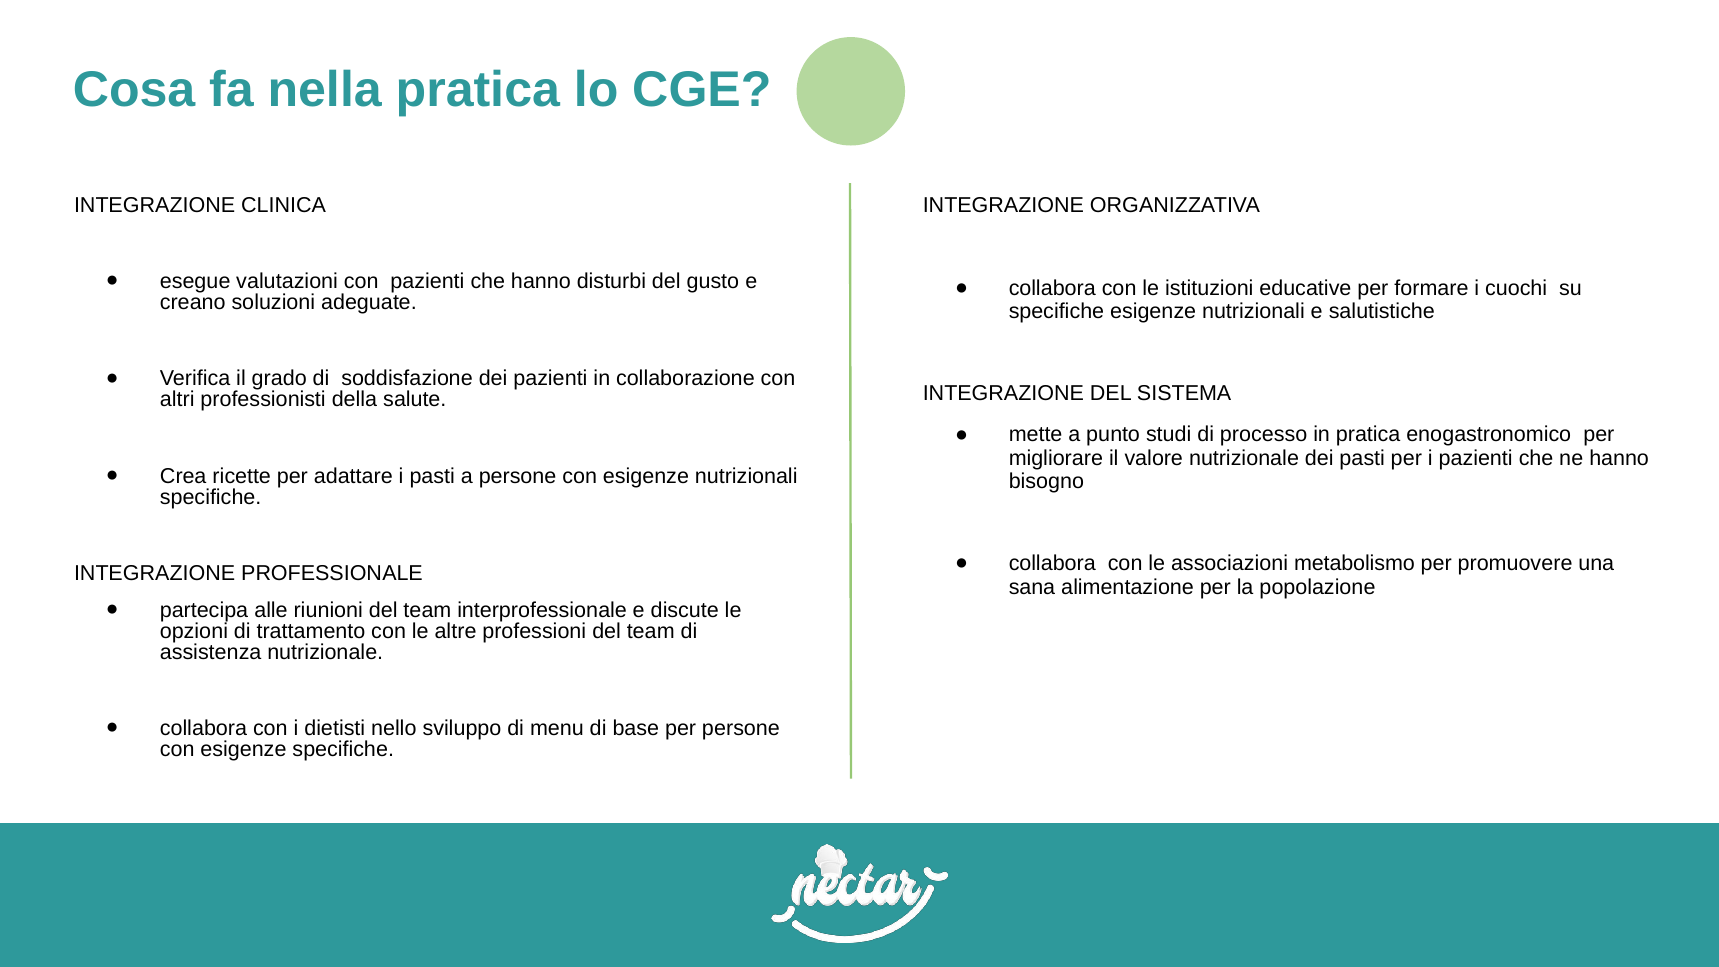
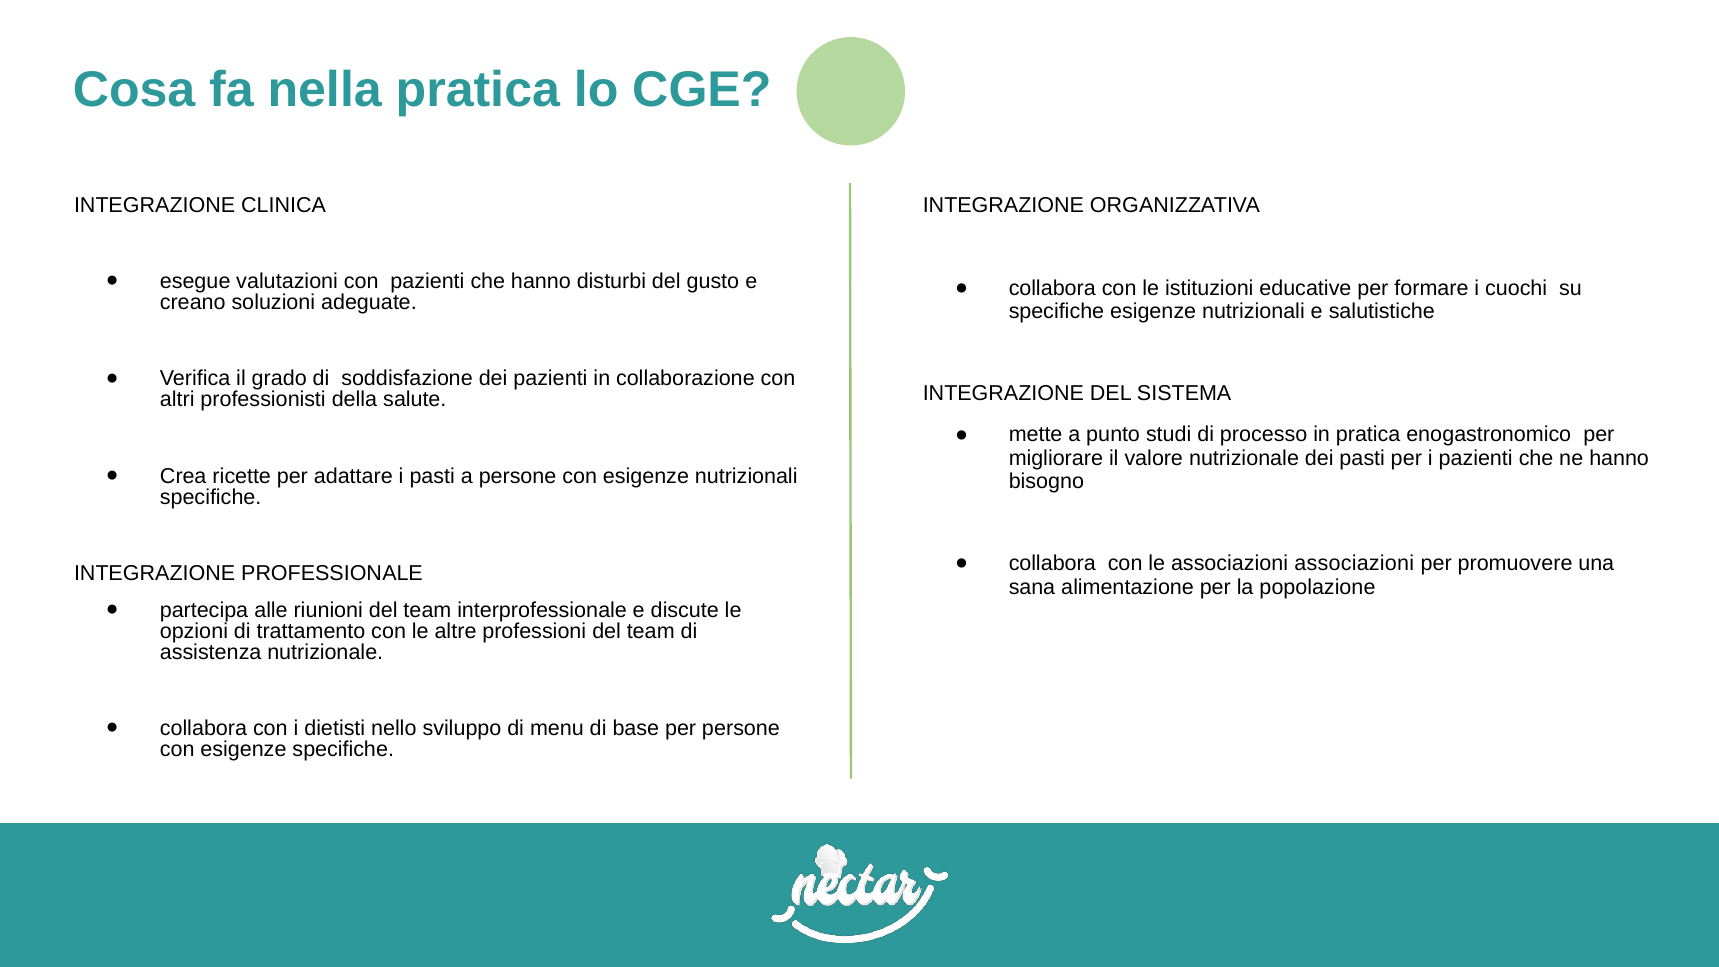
associazioni metabolismo: metabolismo -> associazioni (1354, 564)
